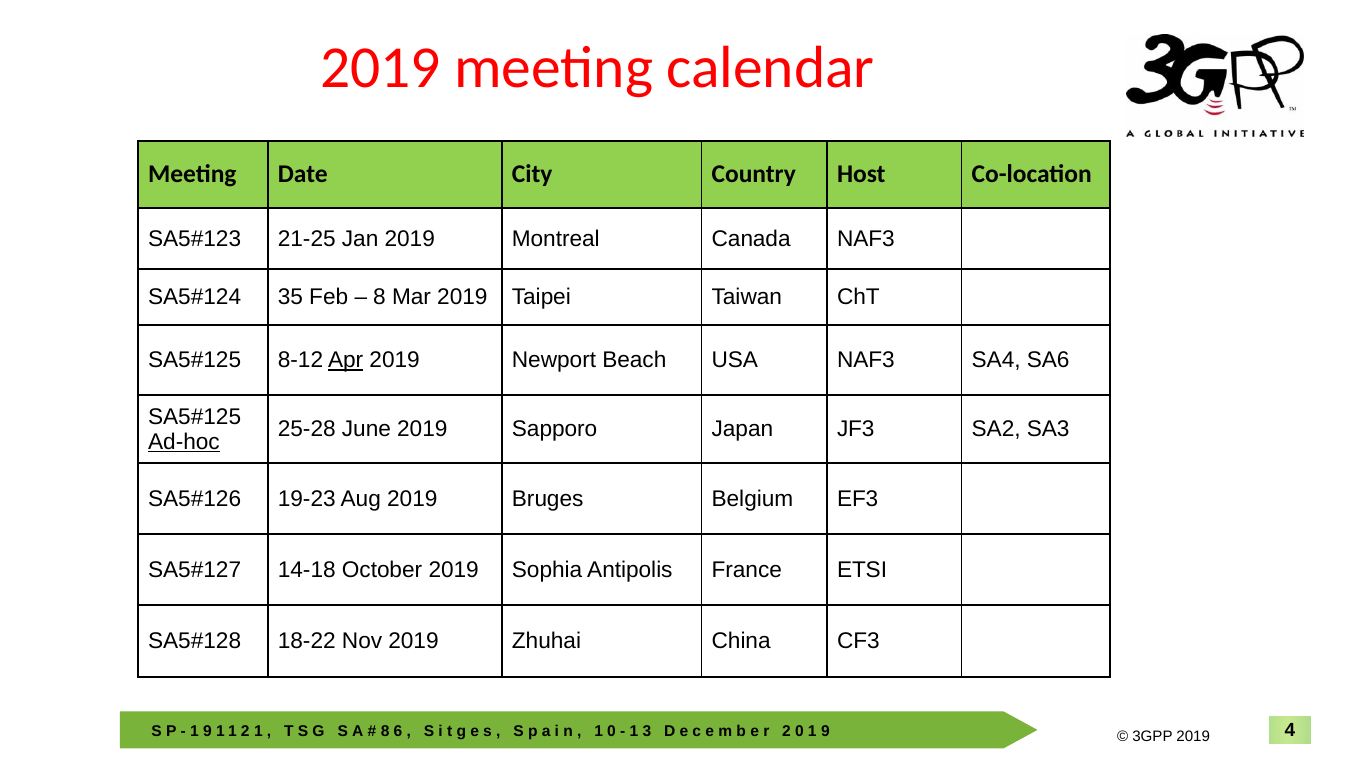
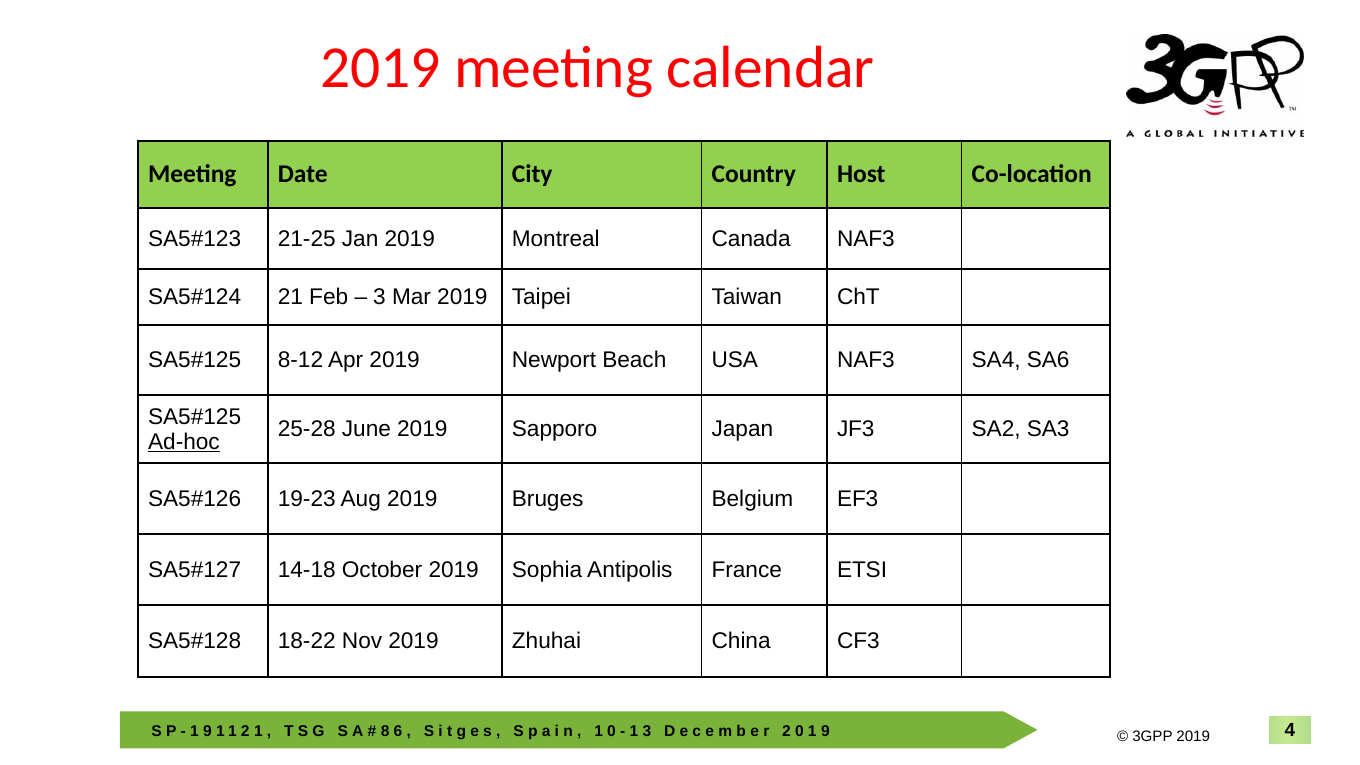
35: 35 -> 21 (291, 297)
8: 8 -> 3 (379, 297)
Apr underline: present -> none (346, 360)
